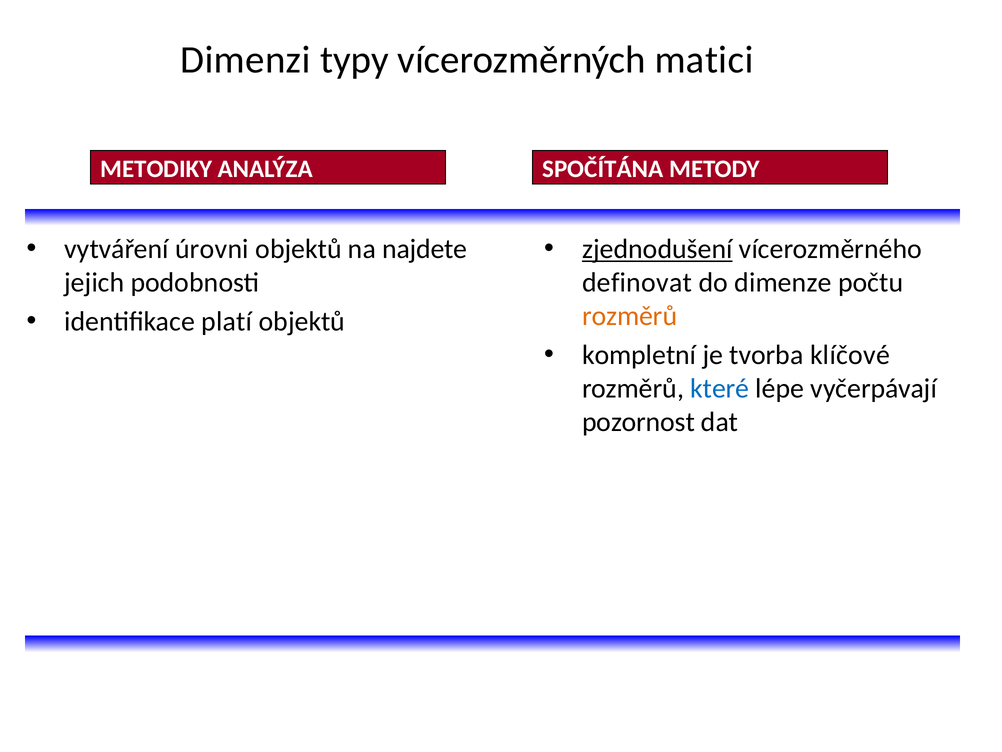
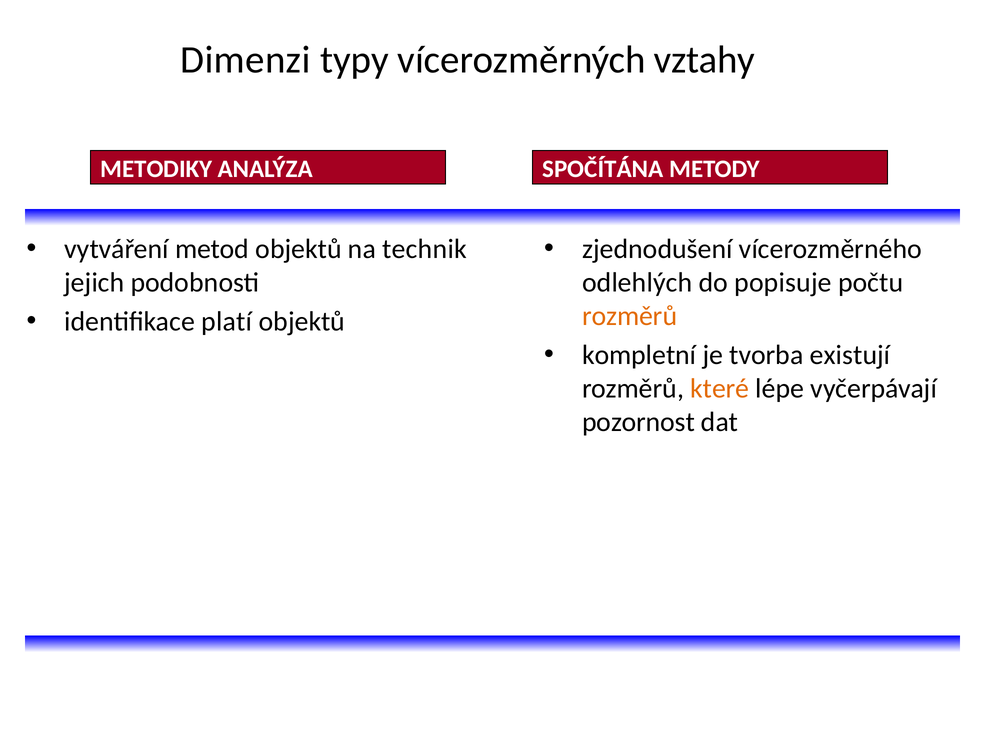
matici: matici -> vztahy (704, 60)
úrovni: úrovni -> metod (212, 249)
najdete: najdete -> technik (425, 249)
zjednodušení underline: present -> none (657, 249)
definovat: definovat -> odlehlých (637, 283)
dimenze: dimenze -> popisuje (783, 283)
klíčové: klíčové -> existují (850, 355)
které colour: blue -> orange (720, 388)
